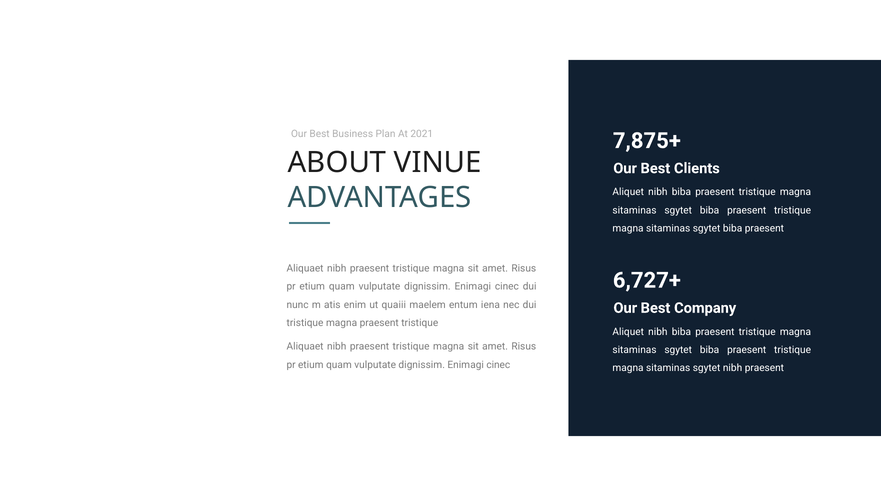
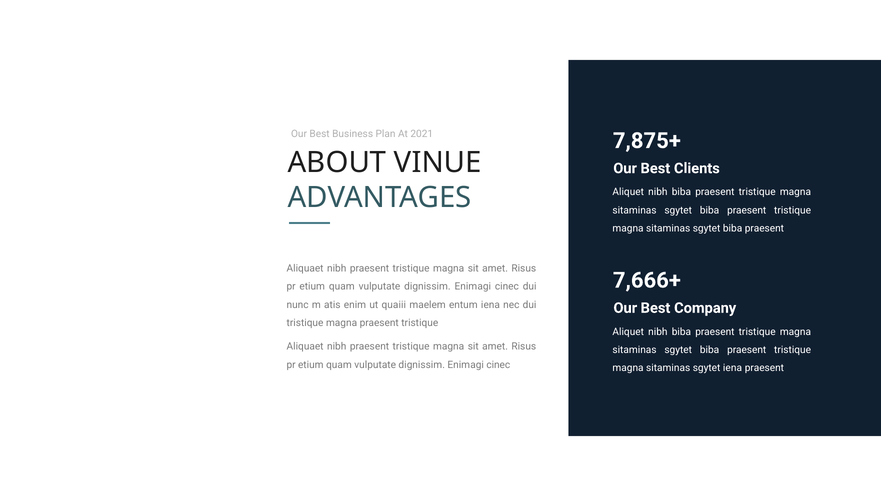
6,727+: 6,727+ -> 7,666+ (647, 280)
sgytet nibh: nibh -> iena (733, 368)
